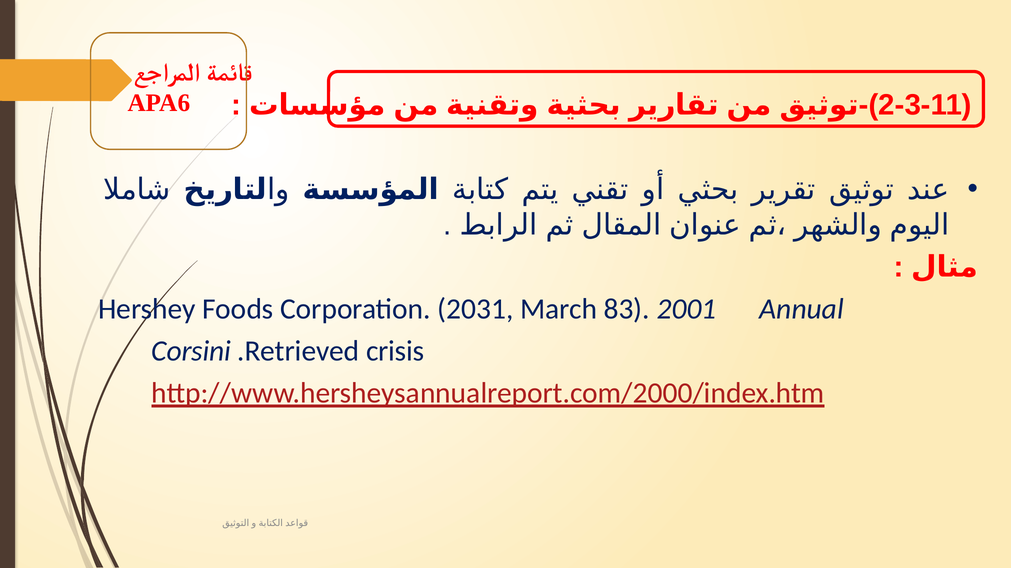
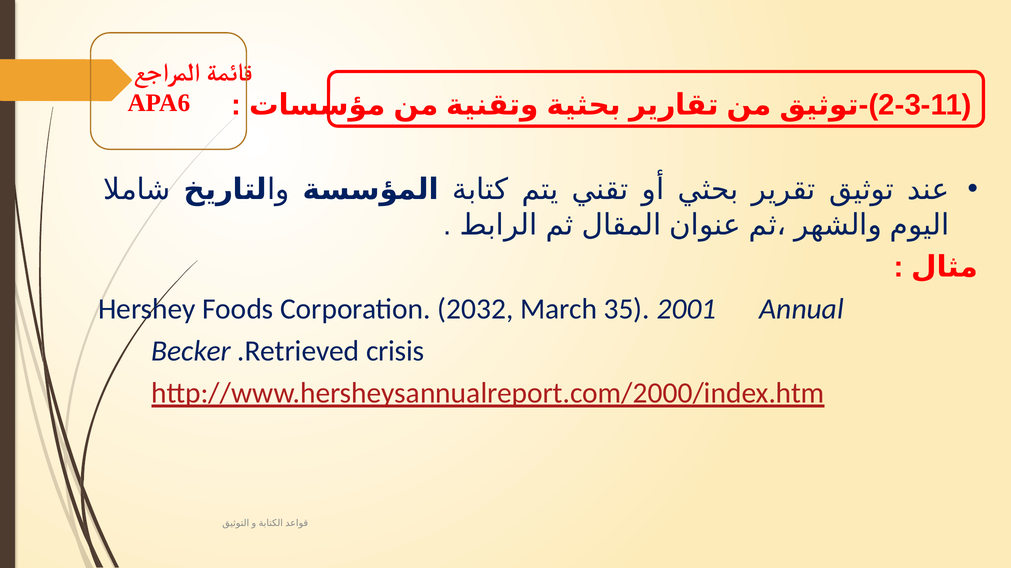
2031: 2031 -> 2032 (475, 309)
83: 83 -> 35 (627, 309)
Corsini: Corsini -> Becker (191, 352)
